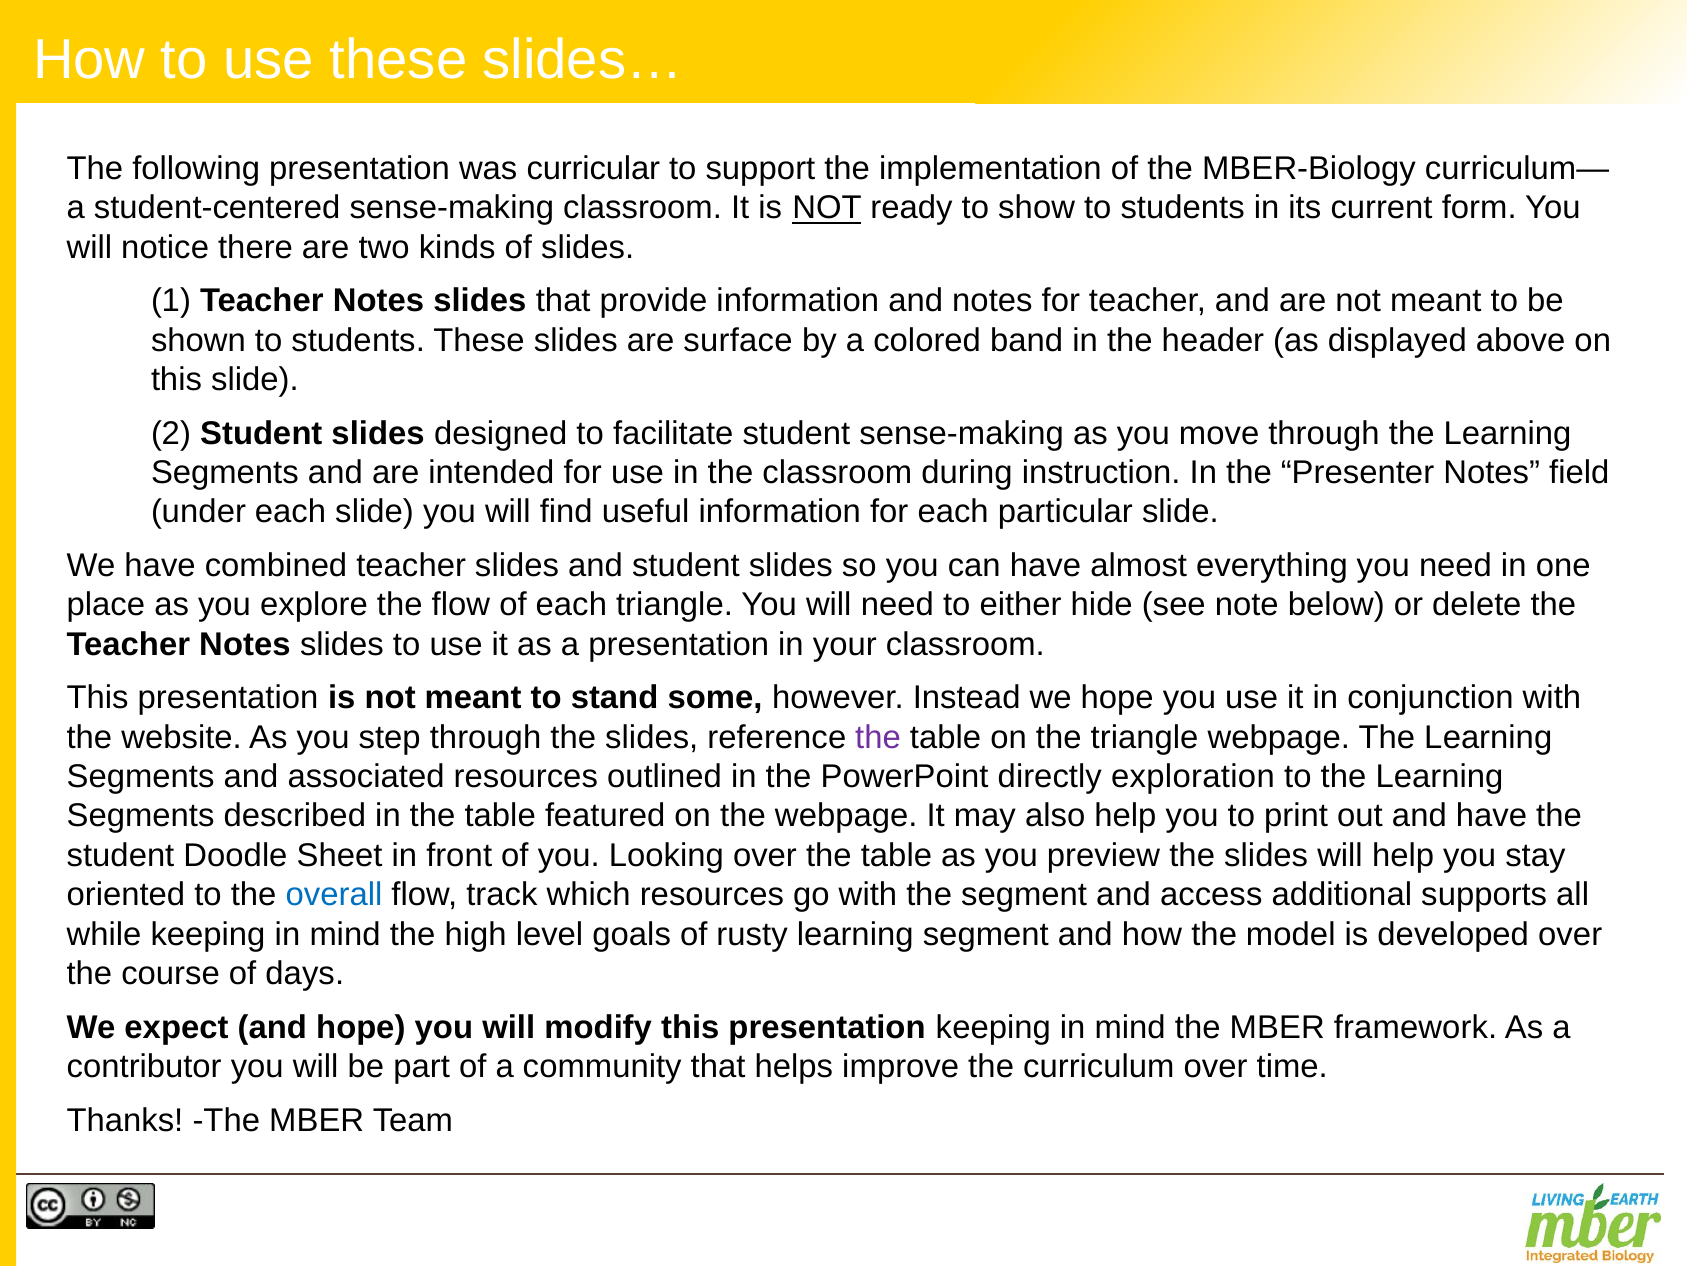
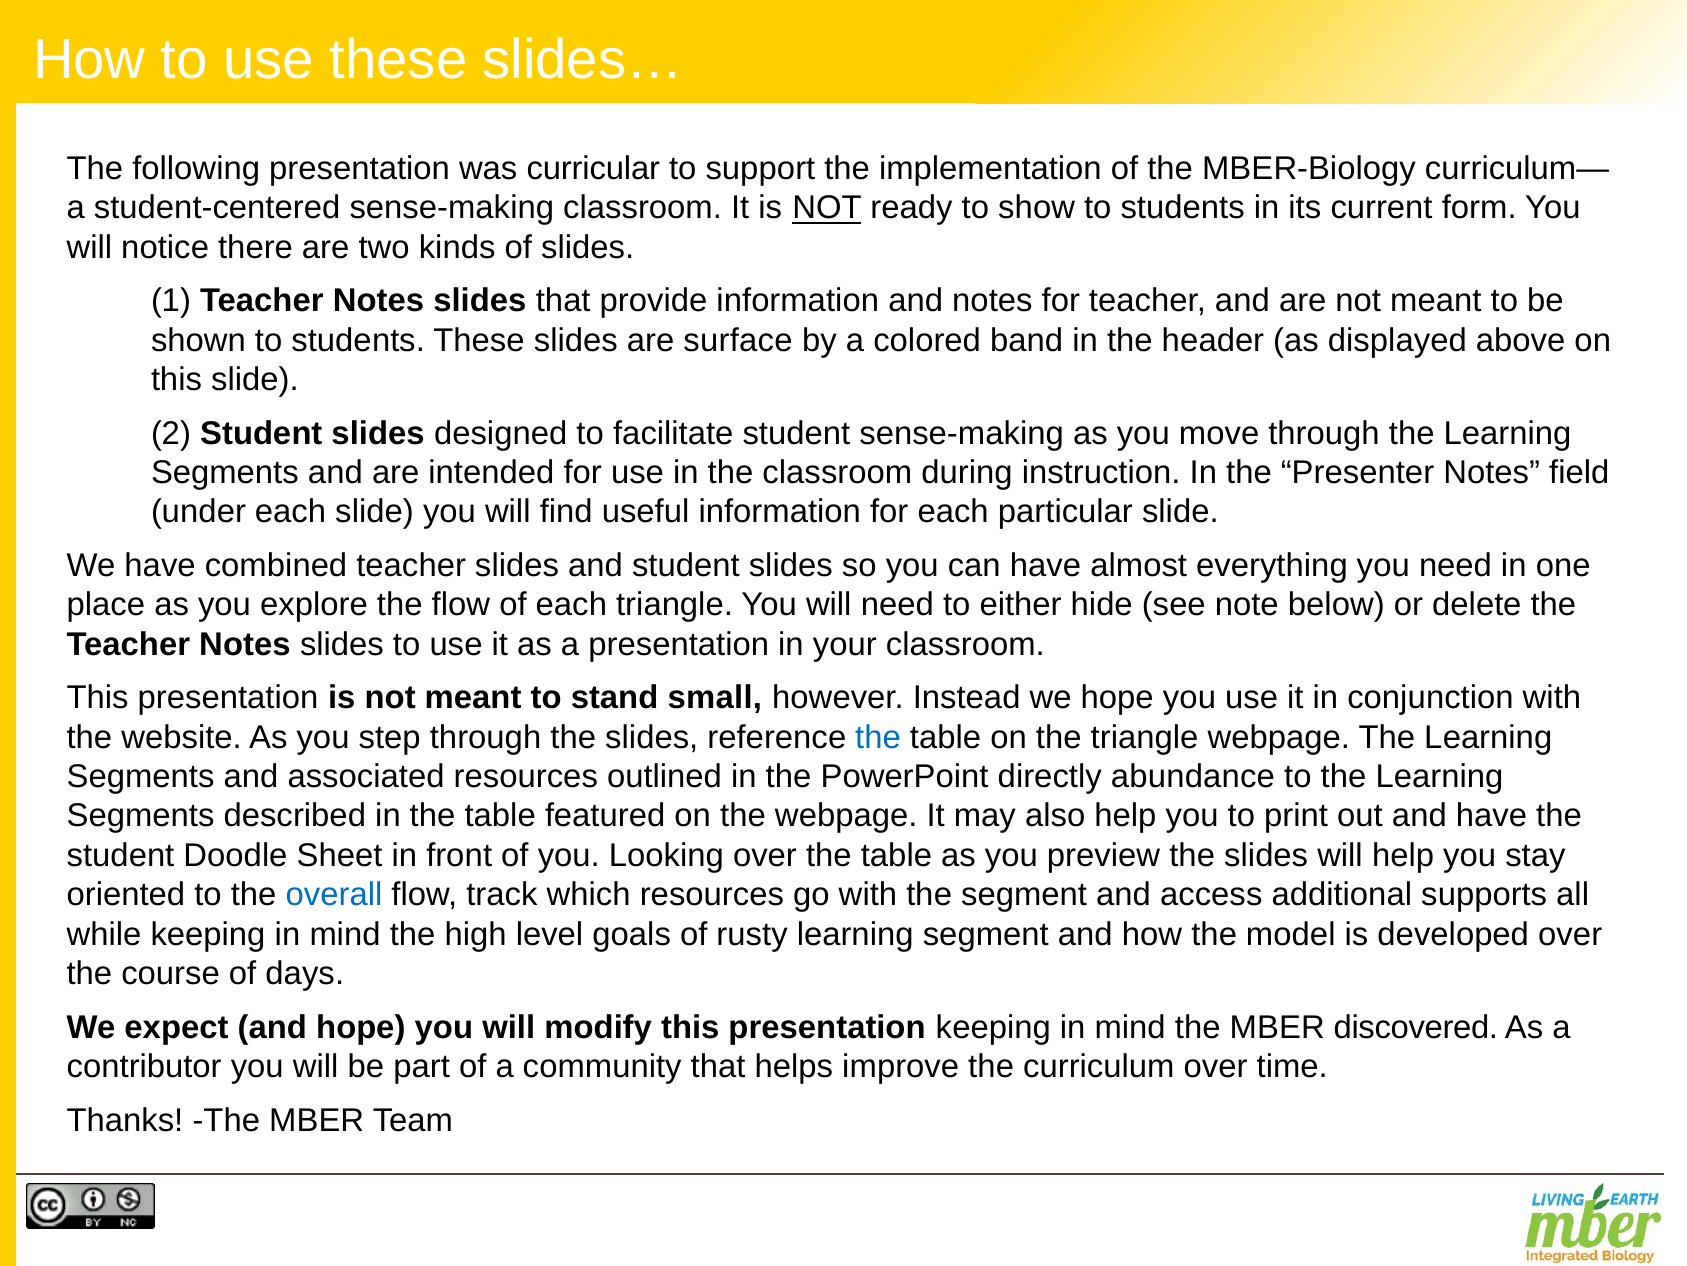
some: some -> small (715, 698)
the colour: purple -> blue (878, 737)
exploration: exploration -> abundance (1193, 776)
framework: framework -> discovered (1416, 1027)
